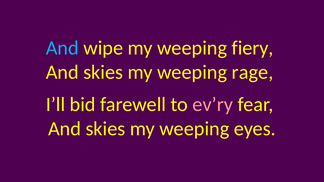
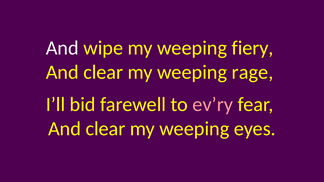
And colour: light blue -> white (62, 48)
skies: skies -> clear (103, 72)
skies: skies -> clear (105, 129)
